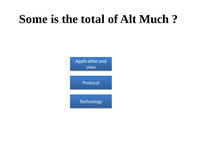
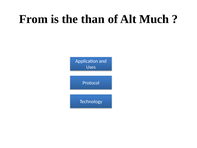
Some: Some -> From (33, 19)
total: total -> than (93, 19)
